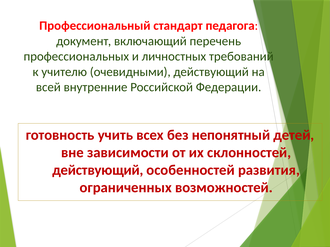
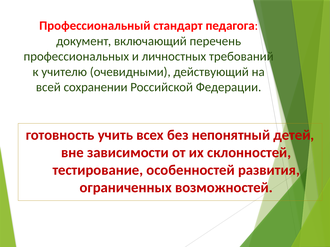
внутренние: внутренние -> сохранении (96, 87)
действующий: действующий -> тестирование (98, 170)
